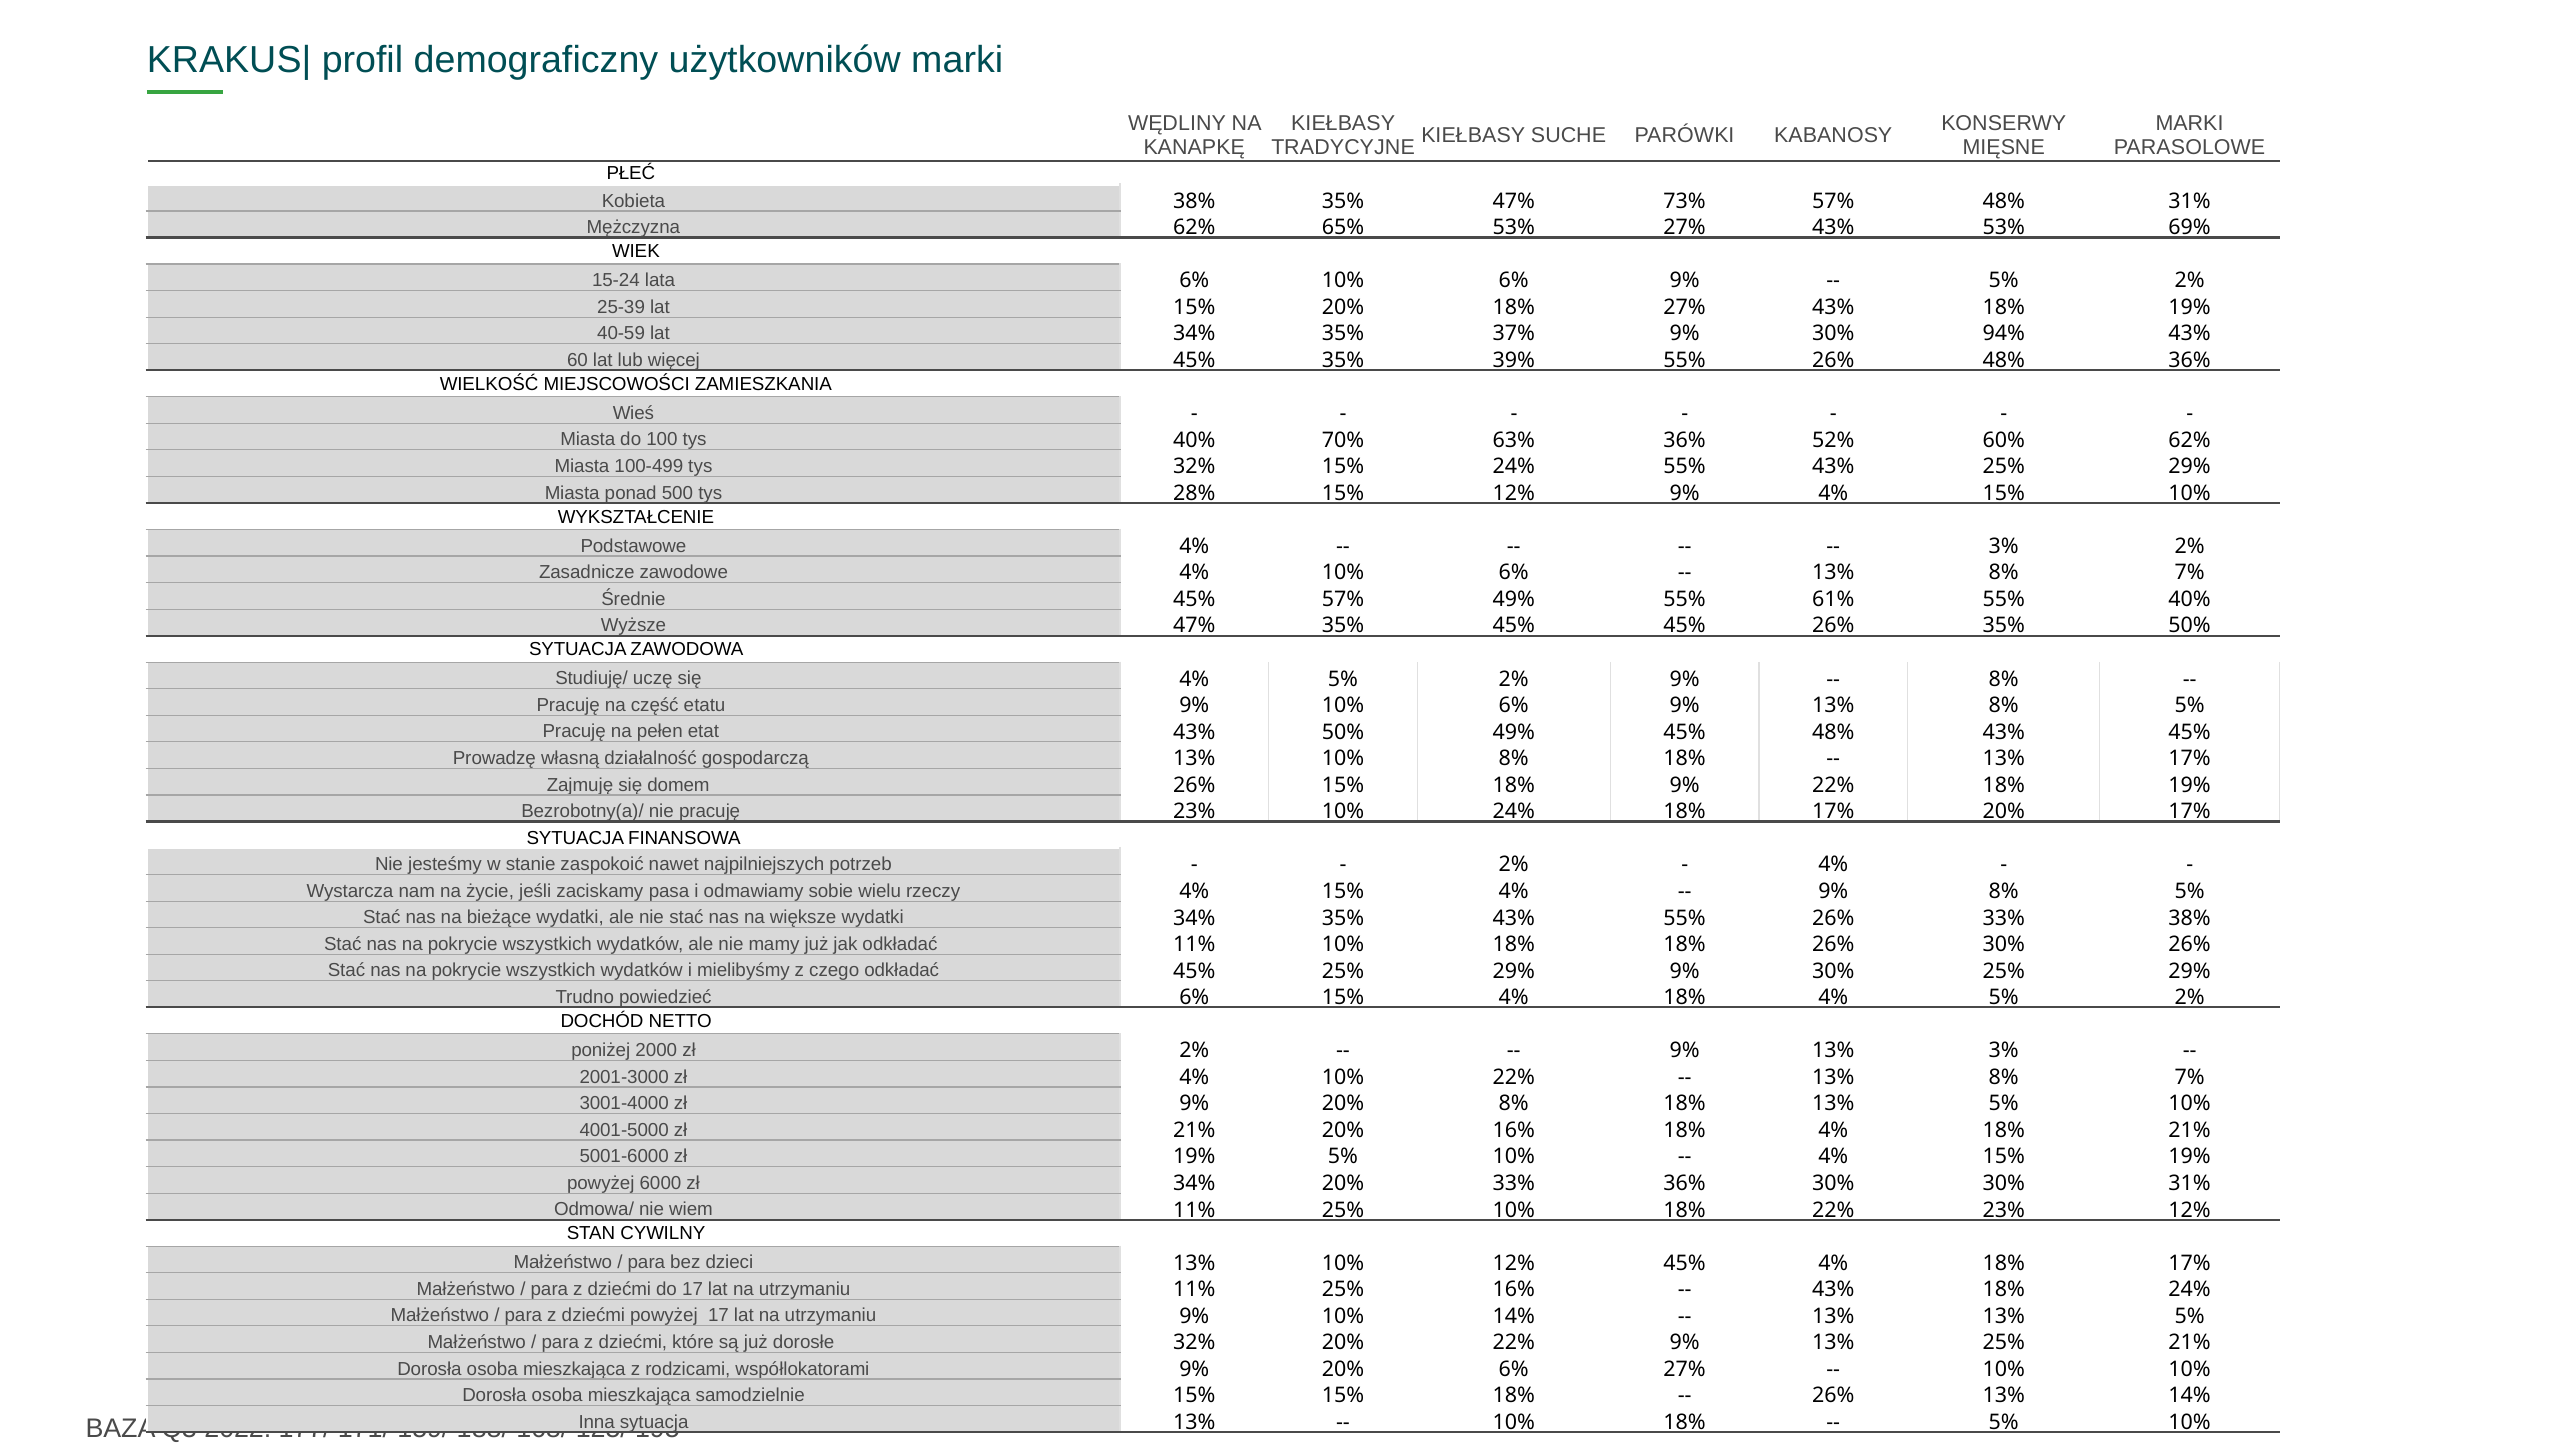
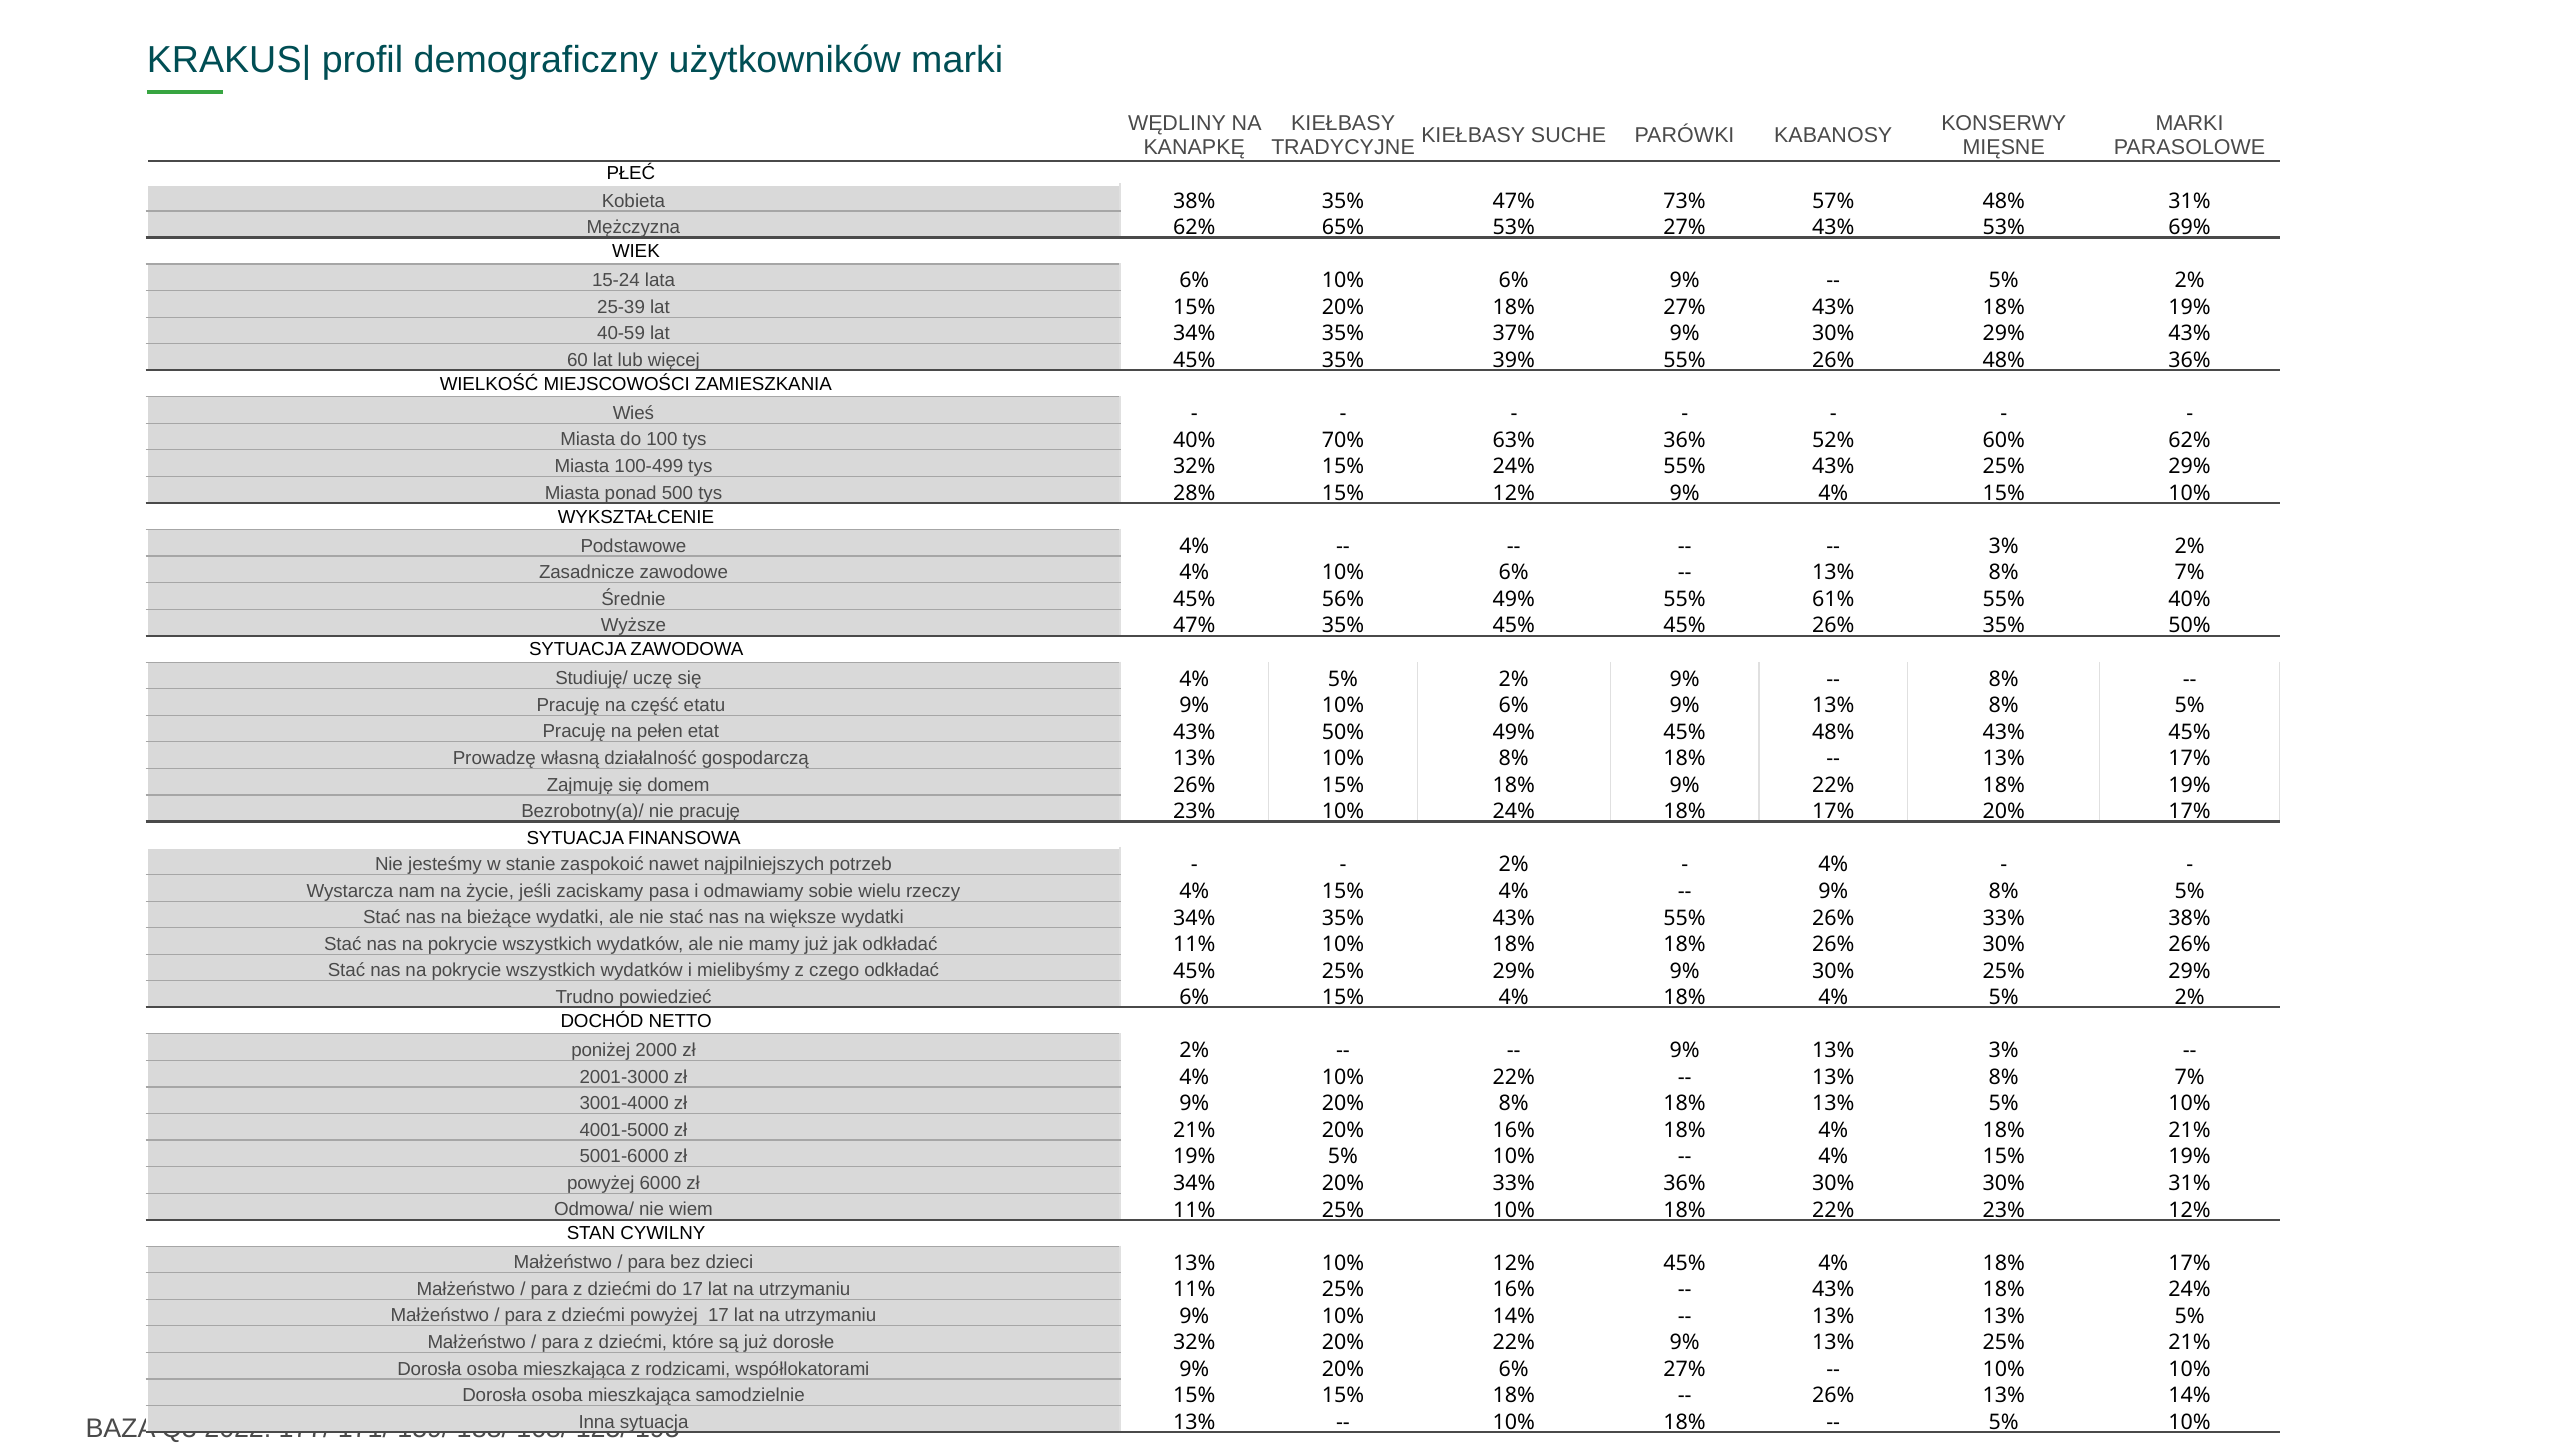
30% 94%: 94% -> 29% (2004, 334)
45% 57%: 57% -> 56% (1343, 599)
